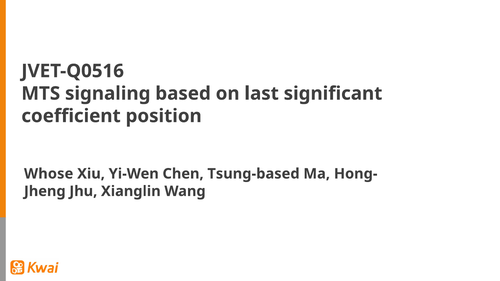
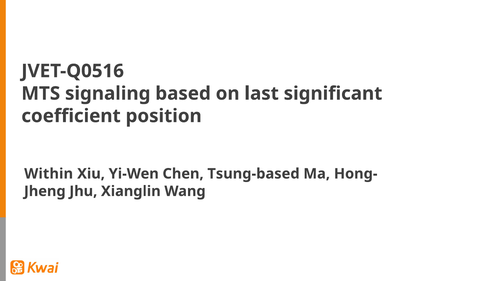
Whose: Whose -> Within (49, 174)
